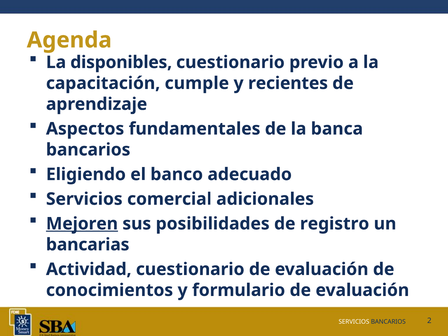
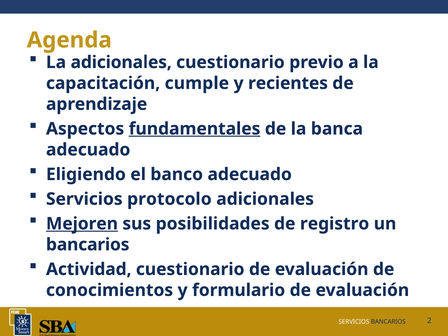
La disponibles: disponibles -> adicionales (121, 62)
fundamentales underline: none -> present (195, 129)
bancarios: bancarios -> adecuado (88, 150)
comercial: comercial -> protocolo (169, 199)
bancarias: bancarias -> bancarios (88, 245)
